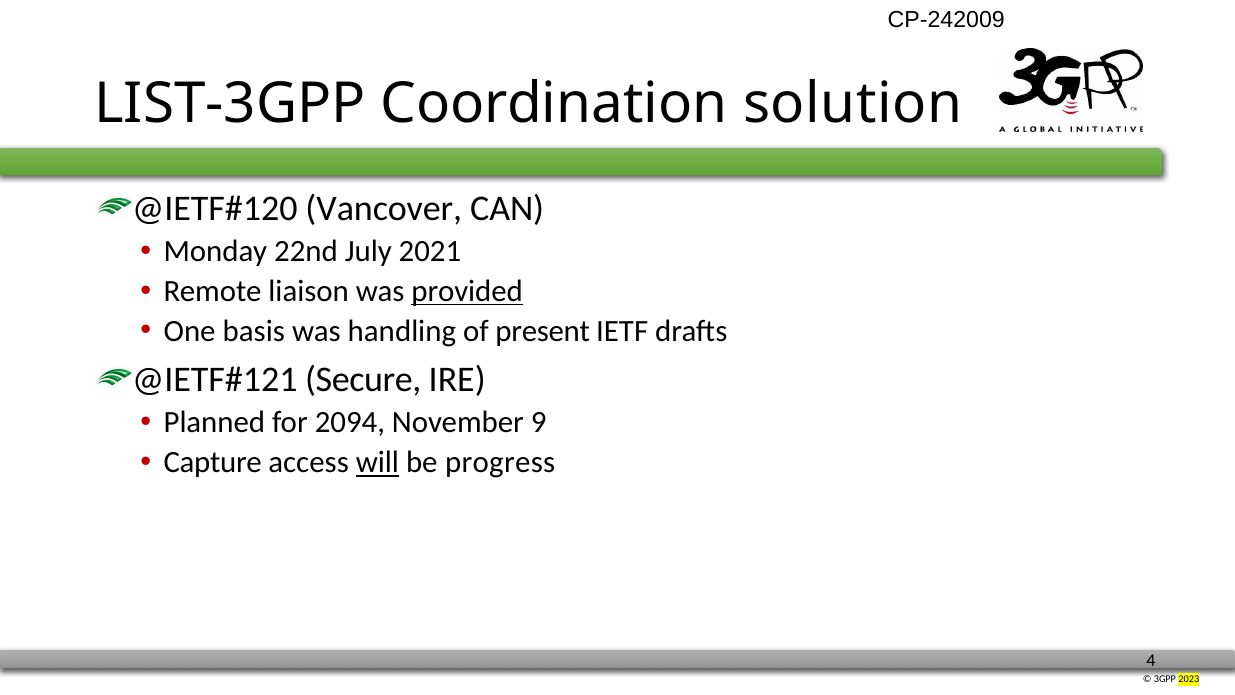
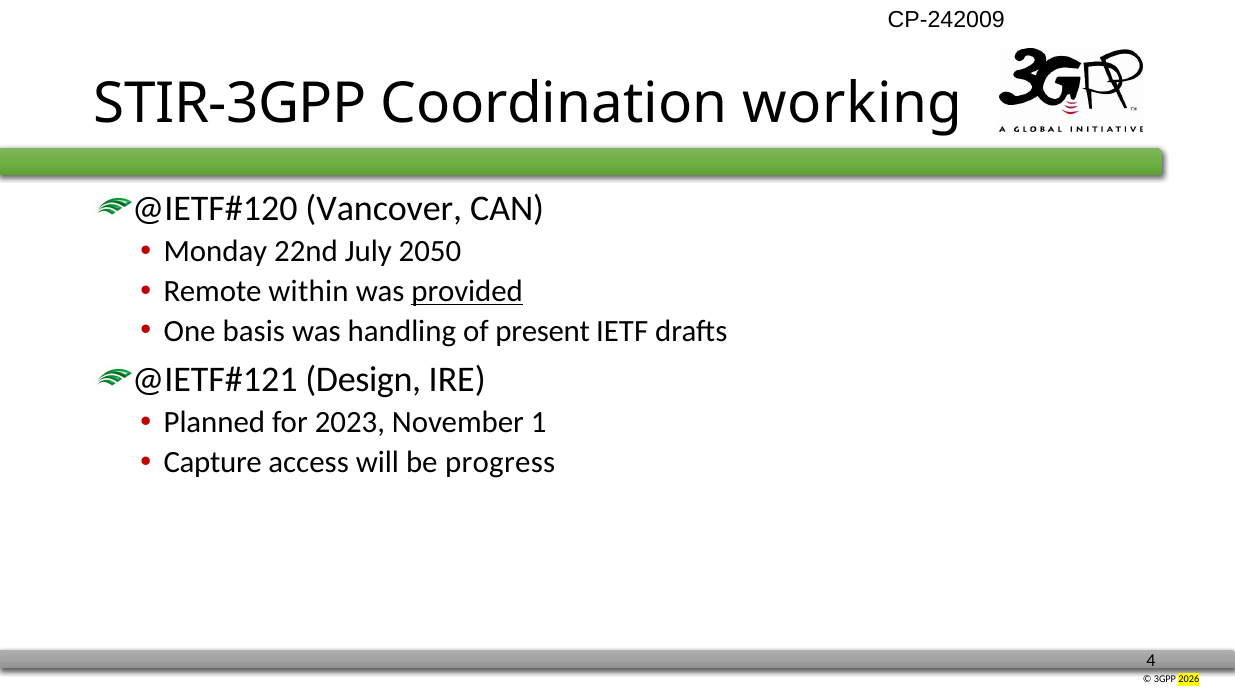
LIST-3GPP: LIST-3GPP -> STIR-3GPP (230, 104)
solution: solution -> working (853, 104)
2021: 2021 -> 2050 (430, 251)
liaison: liaison -> within (309, 291)
Secure: Secure -> Design (363, 380)
2094: 2094 -> 2023 (350, 422)
9: 9 -> 1 (539, 422)
will underline: present -> none (377, 462)
2023: 2023 -> 2026 (1189, 679)
